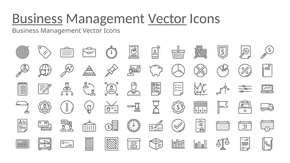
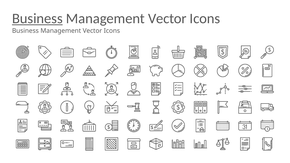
Vector underline: present -> none (167, 19)
